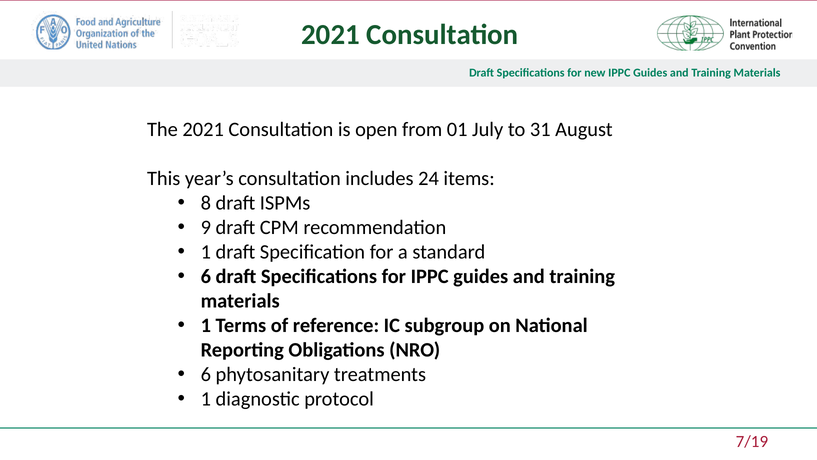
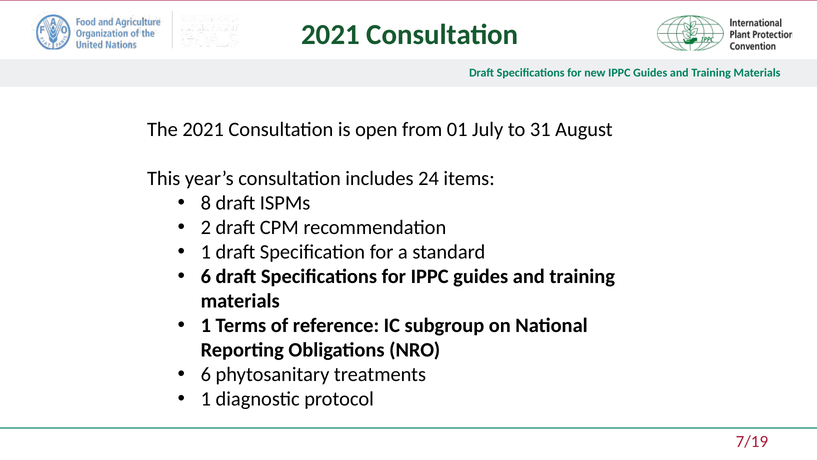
9: 9 -> 2 (206, 227)
